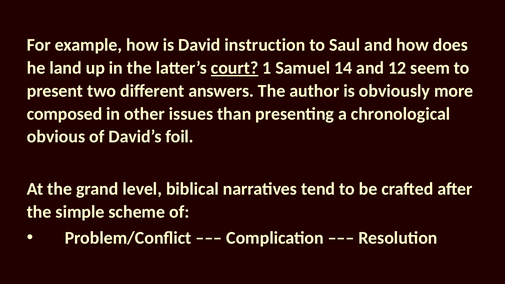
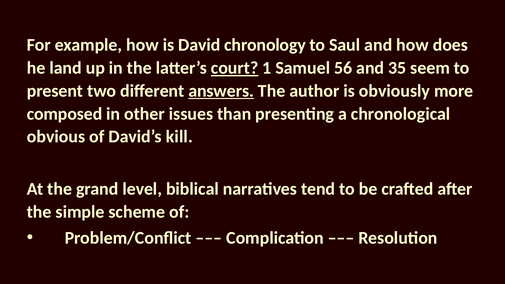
instruction: instruction -> chronology (265, 45)
14: 14 -> 56 (343, 68)
12: 12 -> 35 (397, 68)
answers underline: none -> present (221, 91)
foil: foil -> kill (179, 137)
